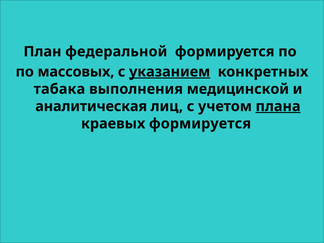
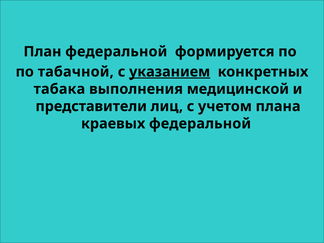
массовых: массовых -> табачной (76, 72)
аналитическая: аналитическая -> представители (91, 106)
плана underline: present -> none (278, 106)
краевых формируется: формируется -> федеральной (200, 124)
